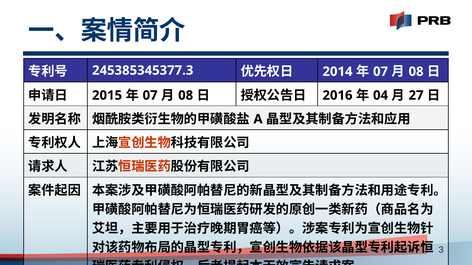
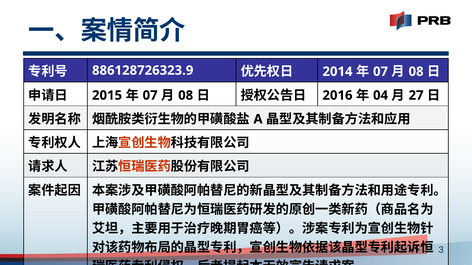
245385345377.3: 245385345377.3 -> 886128726323.9 (143, 71)
